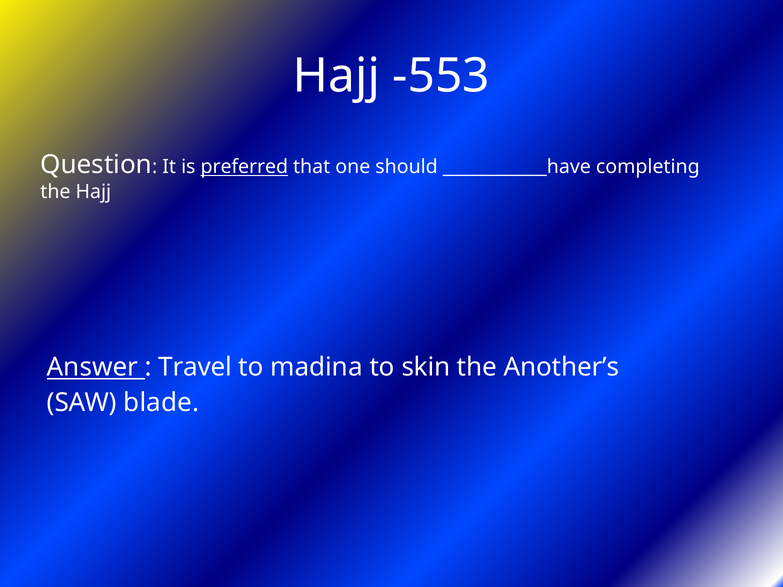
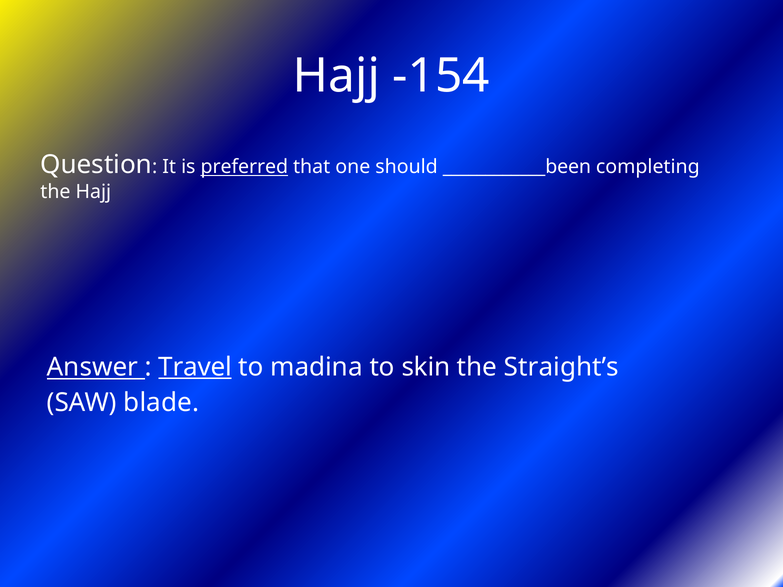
-553: -553 -> -154 (441, 76)
____________have: ____________have -> ____________been (517, 167)
Travel underline: none -> present (195, 367)
Another’s: Another’s -> Straight’s (561, 367)
